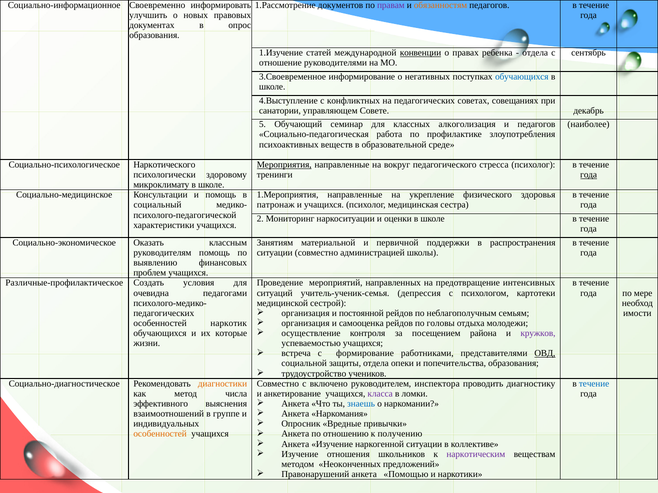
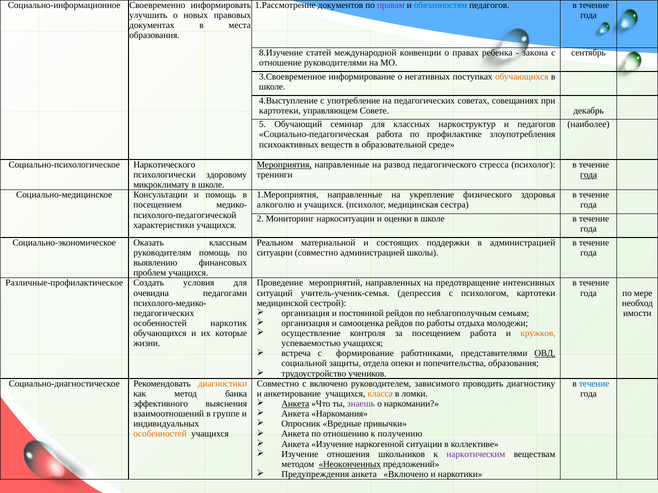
обязанностям colour: orange -> blue (441, 5)
опрос: опрос -> места (240, 25)
1.Изучение: 1.Изучение -> 8.Изучение (281, 53)
конвенции underline: present -> none (421, 53)
отдела: отдела -> закона (535, 53)
обучающихся colour: blue -> orange (522, 77)
конфликтных: конфликтных -> употребление (354, 101)
санатории: санатории -> картотеки (280, 111)
алкоголизация: алкоголизация -> наркоструктур (467, 125)
вокруг: вокруг -> развод (397, 165)
социальный: социальный -> посещением (158, 205)
патронаж: патронаж -> алкоголю (276, 205)
Занятиям: Занятиям -> Реальном (275, 243)
первичной: первичной -> состоящих (398, 243)
в распространения: распространения -> администрацией (523, 243)
головы: головы -> работы (441, 324)
посещением района: района -> работа (483, 334)
кружков colour: purple -> orange (538, 334)
инспектора: инспектора -> зависимого (437, 384)
числа: числа -> банка (236, 394)
класса colour: purple -> orange (380, 394)
Анкета underline: none -> present (295, 404)
знаешь colour: blue -> purple (361, 404)
Неоконченных underline: none -> present (350, 465)
Правонарушений: Правонарушений -> Предупреждения (315, 475)
анкета Помощью: Помощью -> Включено (406, 475)
